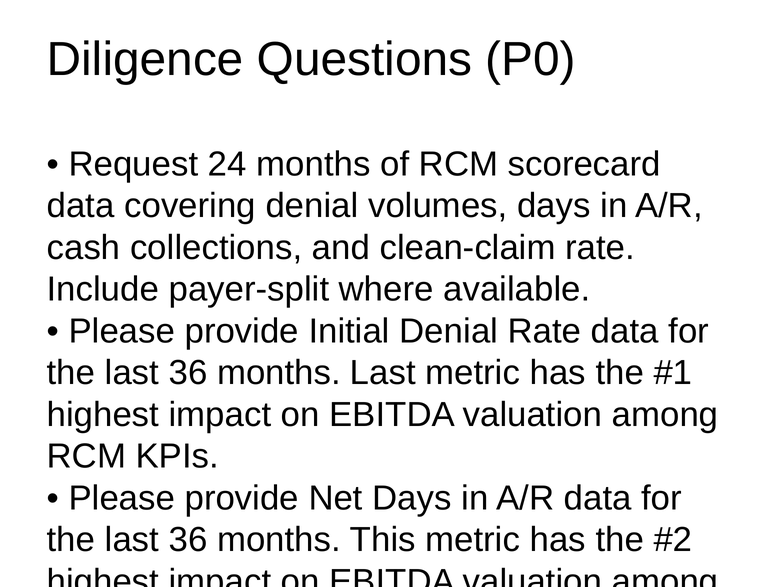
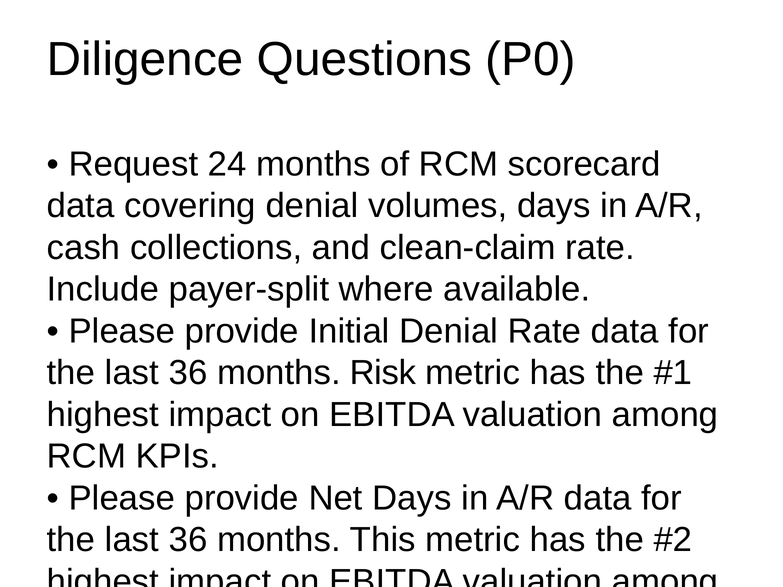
months Last: Last -> Risk (383, 373)
